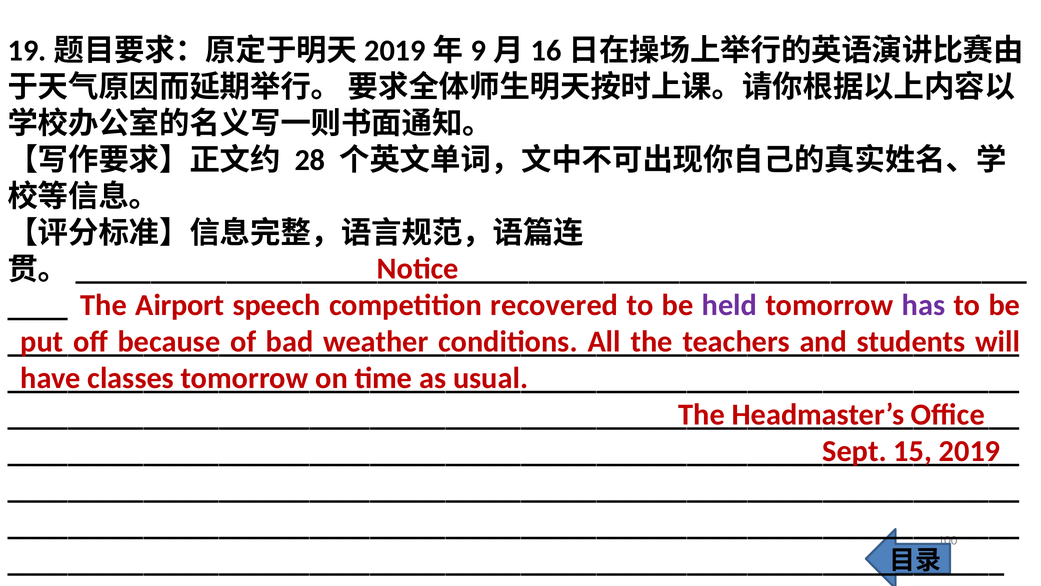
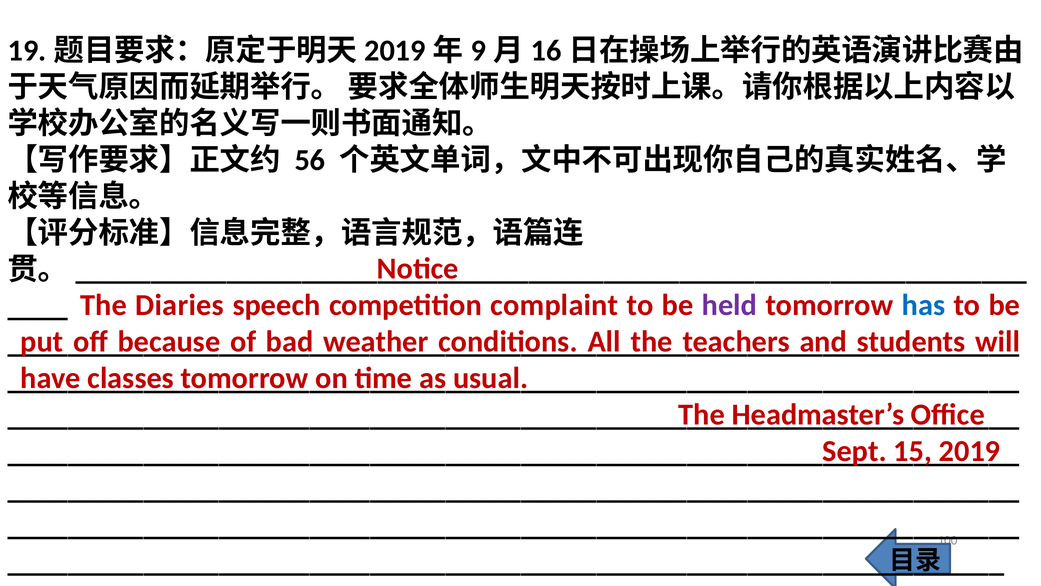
28: 28 -> 56 (310, 160)
Airport: Airport -> Diaries (180, 305)
recovered: recovered -> complaint (554, 305)
has colour: purple -> blue (923, 305)
